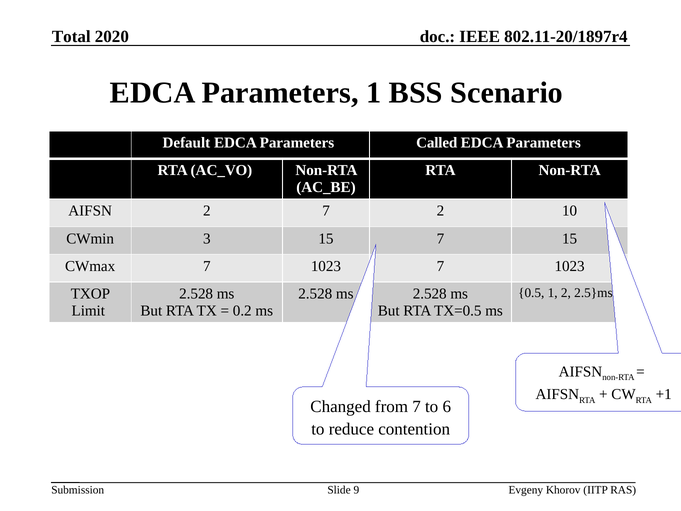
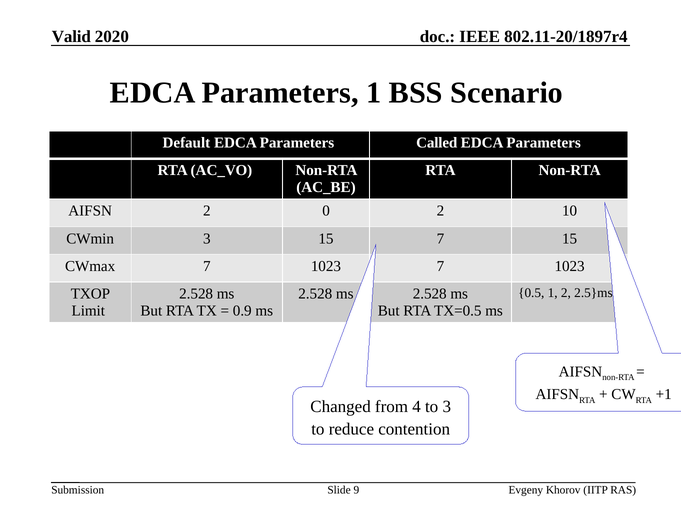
Total: Total -> Valid (71, 36)
2 7: 7 -> 0 (326, 211)
0.2: 0.2 -> 0.9 (242, 311)
from 7: 7 -> 4 (417, 406)
to 6: 6 -> 3 (447, 406)
